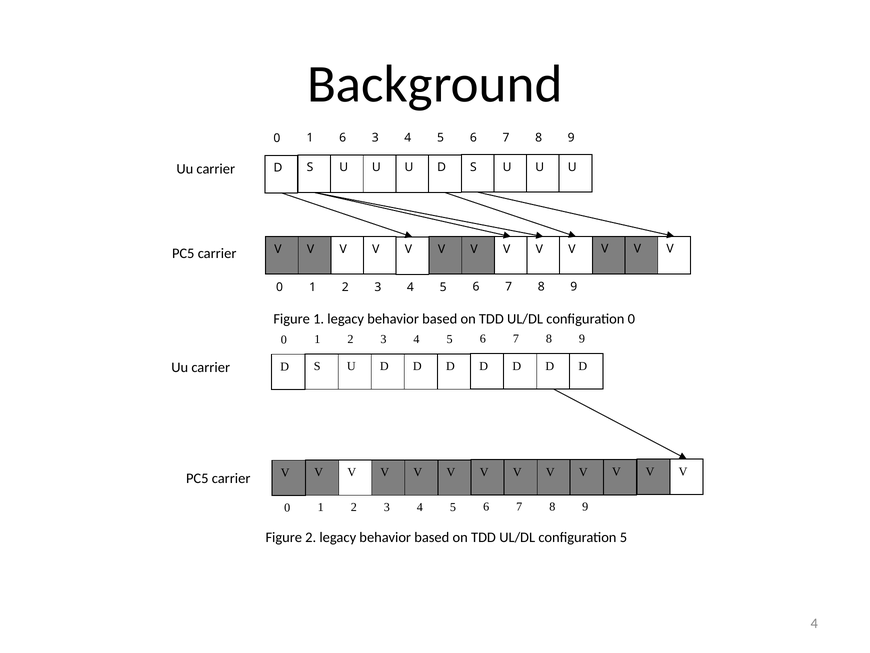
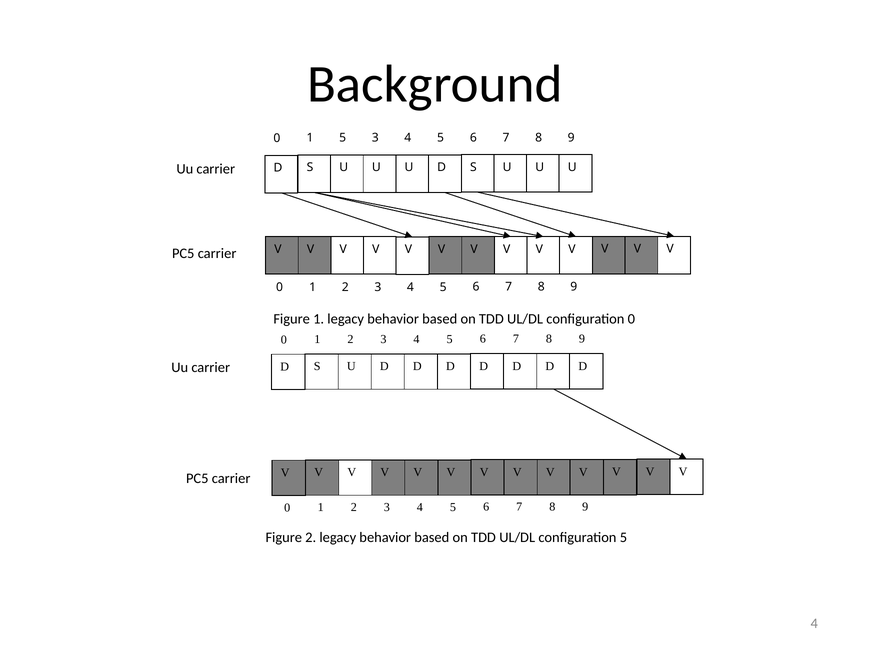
1 6: 6 -> 5 (343, 138)
